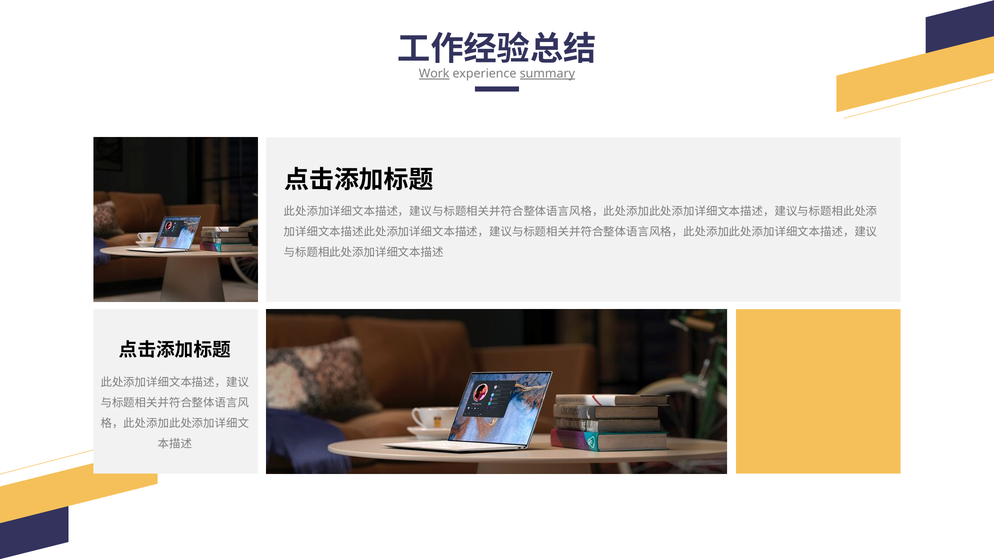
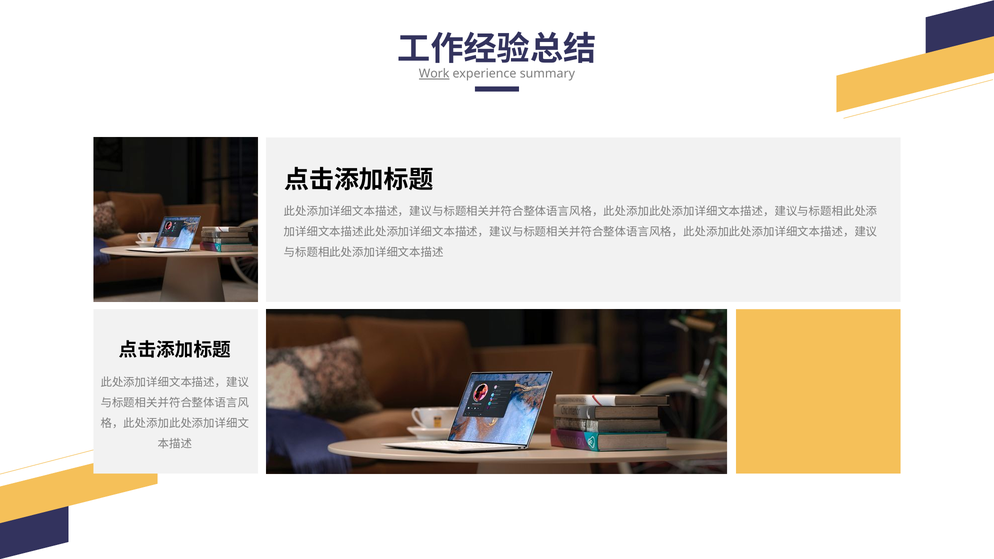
summary underline: present -> none (547, 74)
